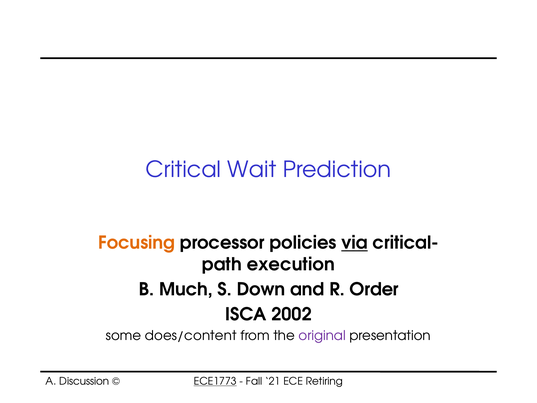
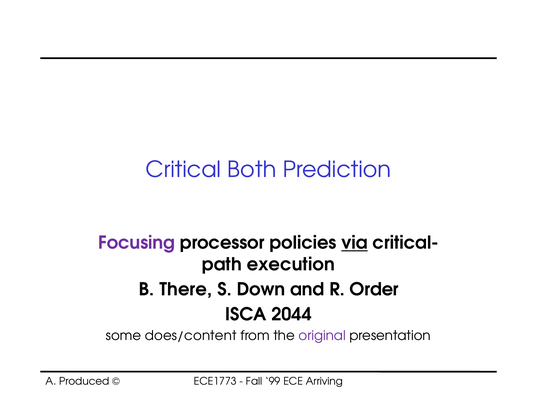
Wait: Wait -> Both (252, 170)
Focusing colour: orange -> purple (137, 243)
Much: Much -> There (186, 289)
2002: 2002 -> 2044 (292, 314)
Discussion: Discussion -> Produced (84, 381)
ECE1773 underline: present -> none (215, 381)
21: 21 -> 99 (273, 381)
Retiring: Retiring -> Arriving (324, 381)
